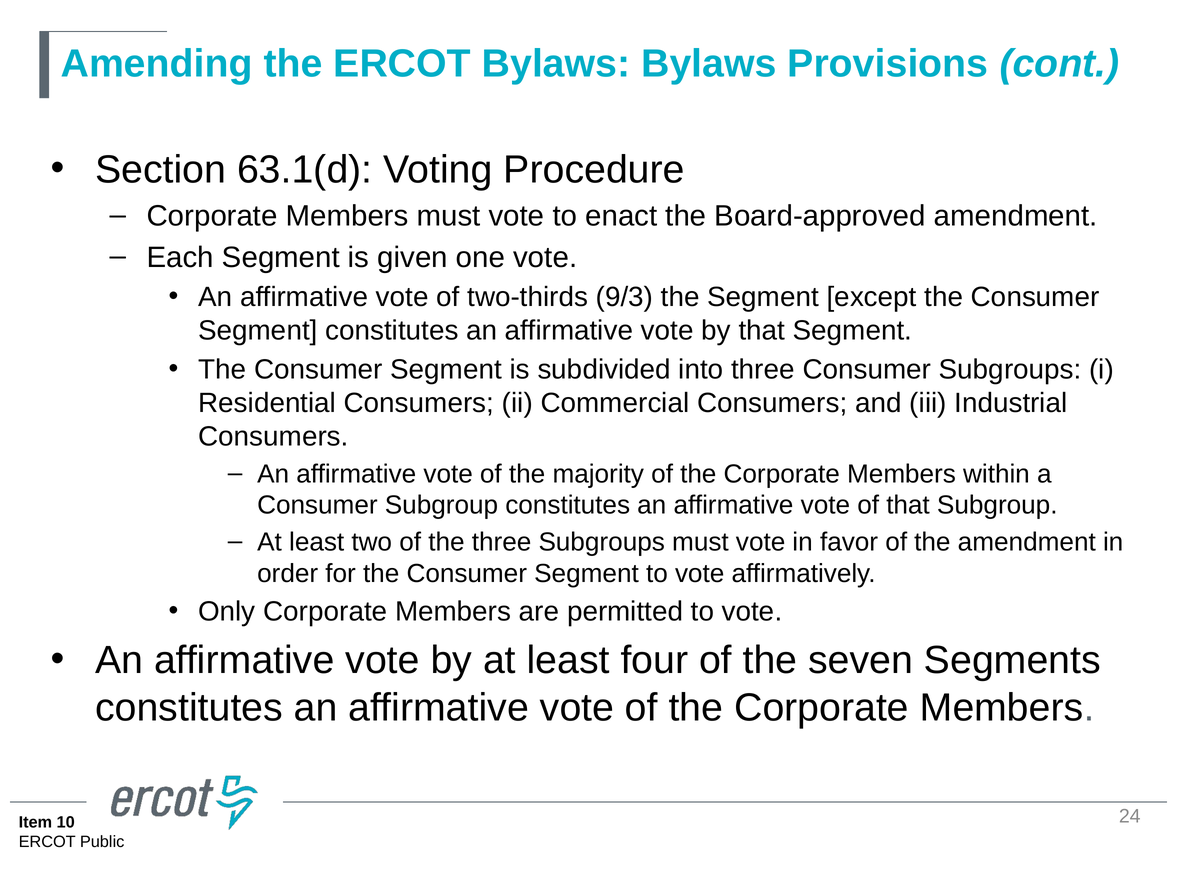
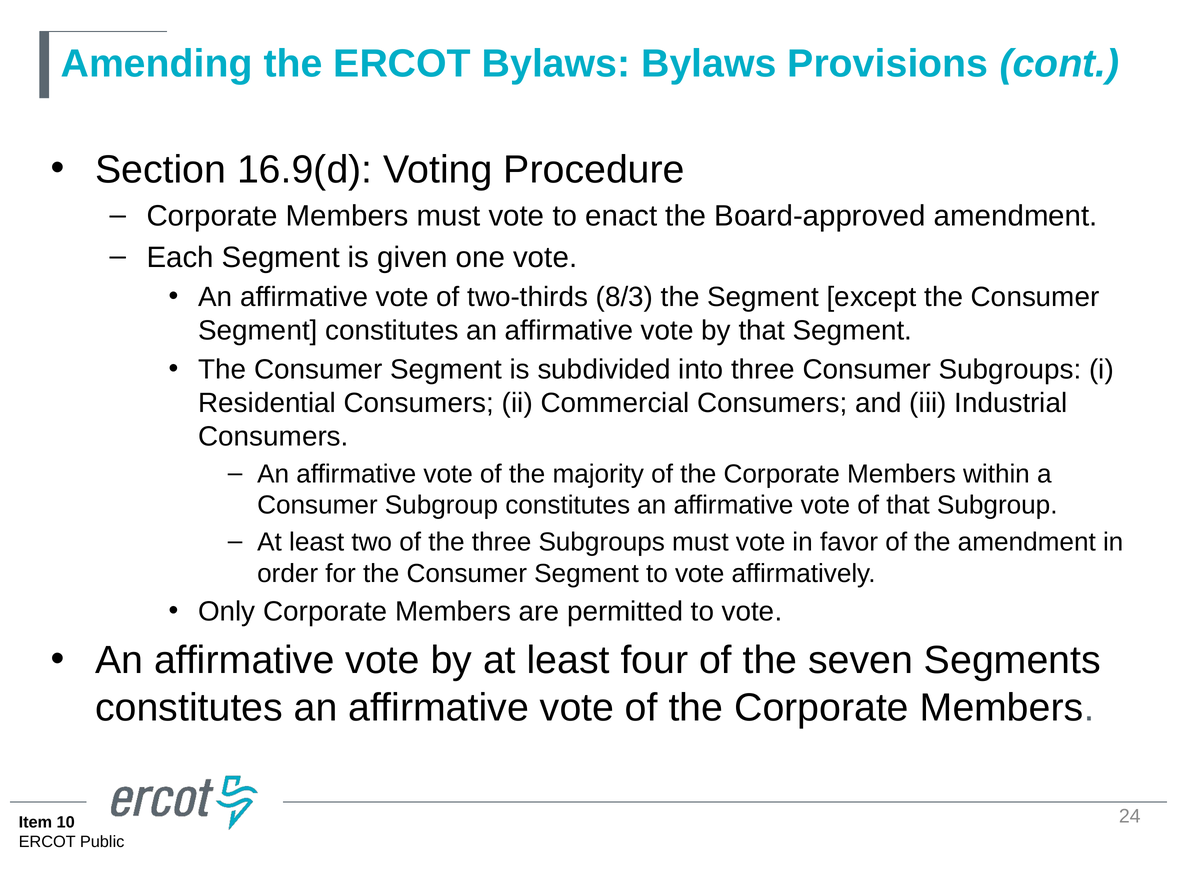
63.1(d: 63.1(d -> 16.9(d (305, 170)
9/3: 9/3 -> 8/3 (624, 297)
